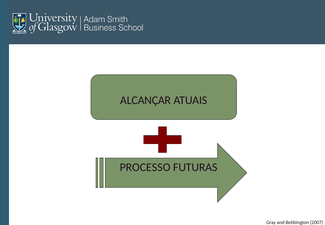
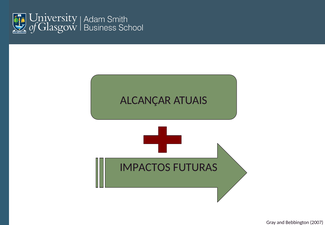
PROCESSO: PROCESSO -> IMPACTOS (145, 167)
